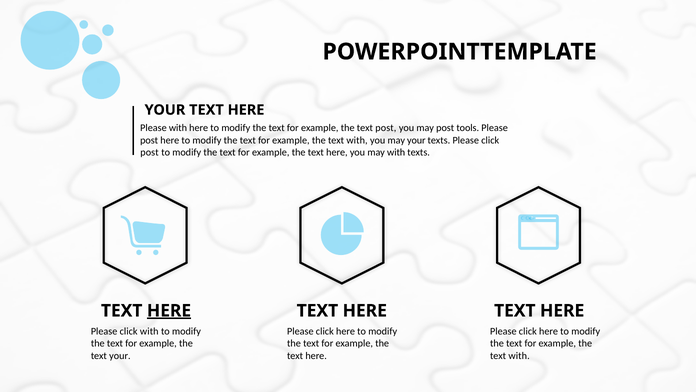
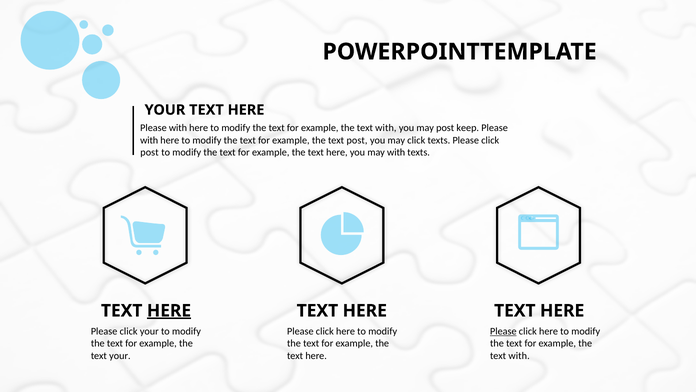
post: post -> with (386, 128)
tools: tools -> keep (468, 128)
post: post -> with (149, 140)
with: with -> post (357, 140)
may your: your -> click (416, 140)
click with: with -> your (149, 331)
Please underline: none -> present (503, 331)
